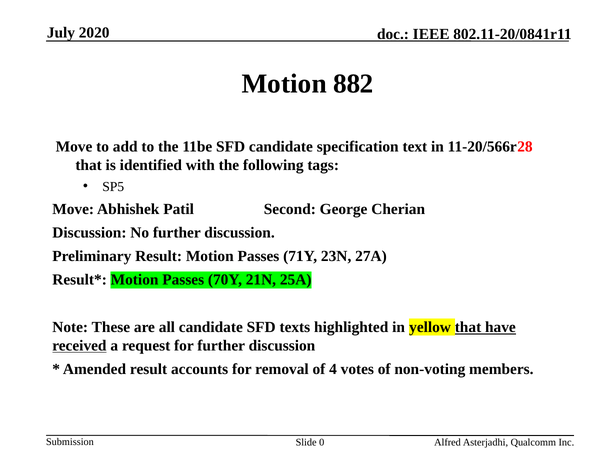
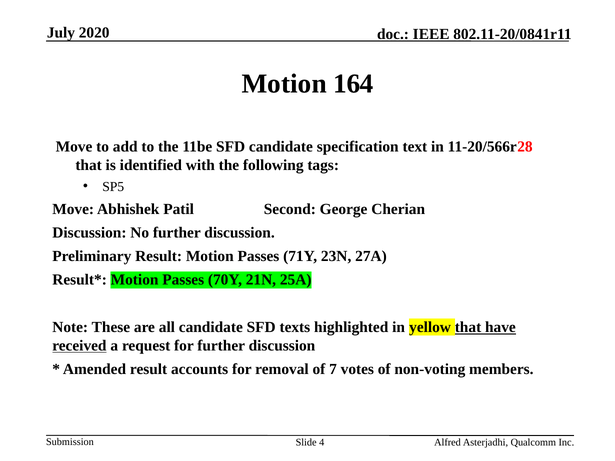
882: 882 -> 164 (353, 84)
4: 4 -> 7 (333, 369)
0: 0 -> 4 (322, 442)
